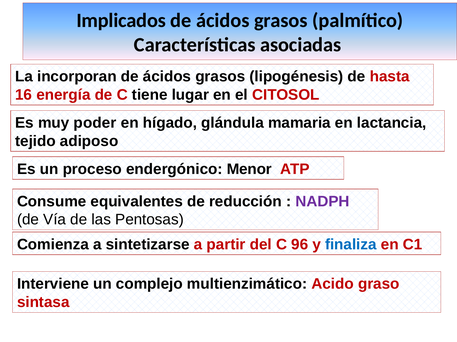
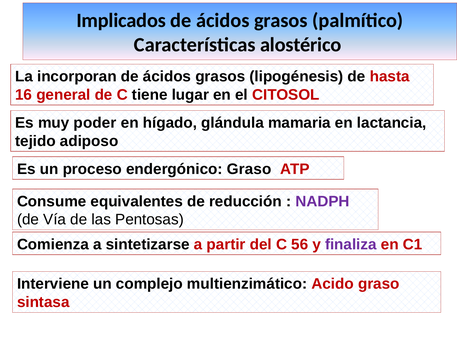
asociadas: asociadas -> alostérico (301, 45)
energía: energía -> general (63, 95)
endergónico Menor: Menor -> Graso (249, 169)
96: 96 -> 56 (300, 245)
finaliza colour: blue -> purple (351, 245)
